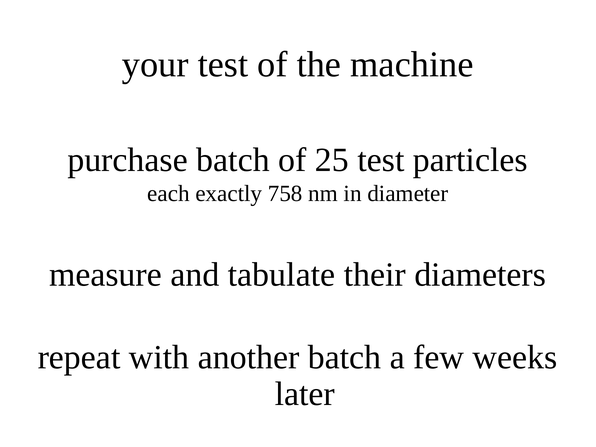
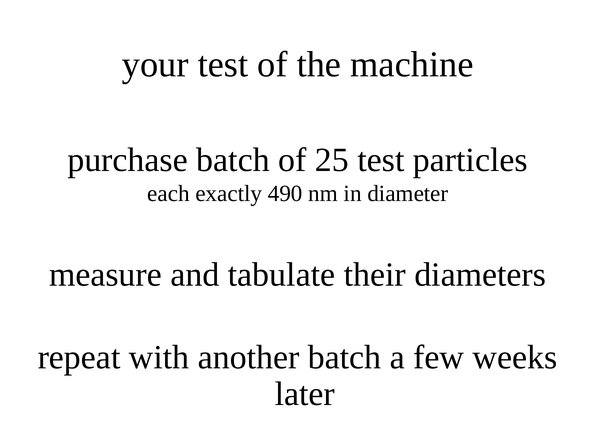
758: 758 -> 490 (285, 193)
